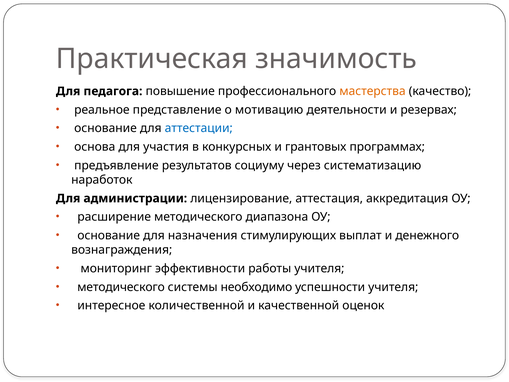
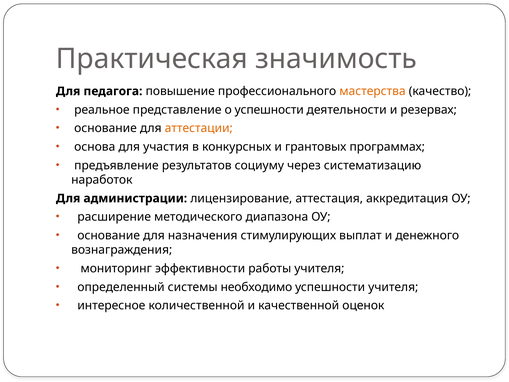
о мотивацию: мотивацию -> успешности (269, 110)
аттестации colour: blue -> orange (199, 128)
методического: методического -> определенный (121, 287)
